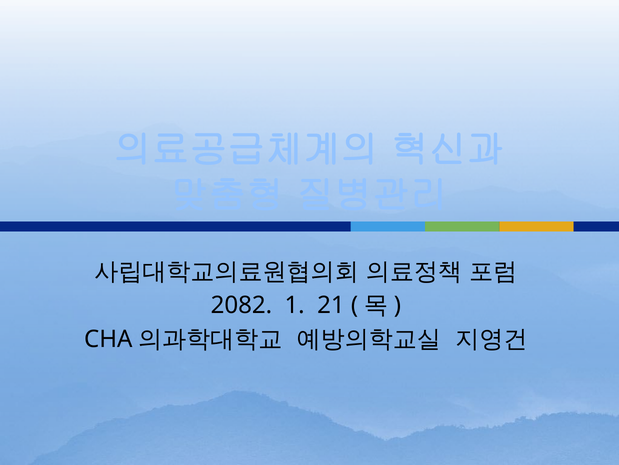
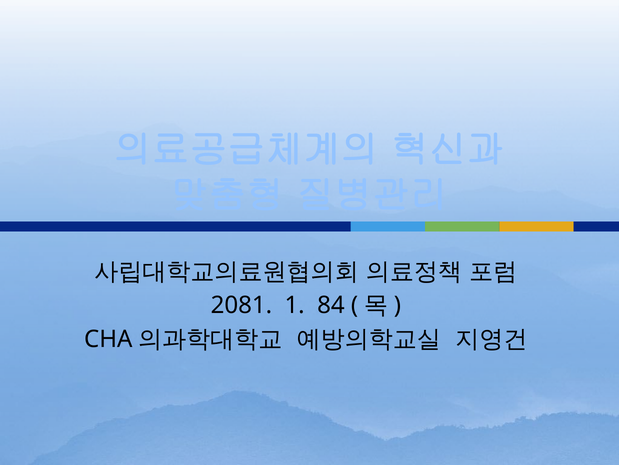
2082: 2082 -> 2081 (241, 305)
21: 21 -> 84 (331, 305)
